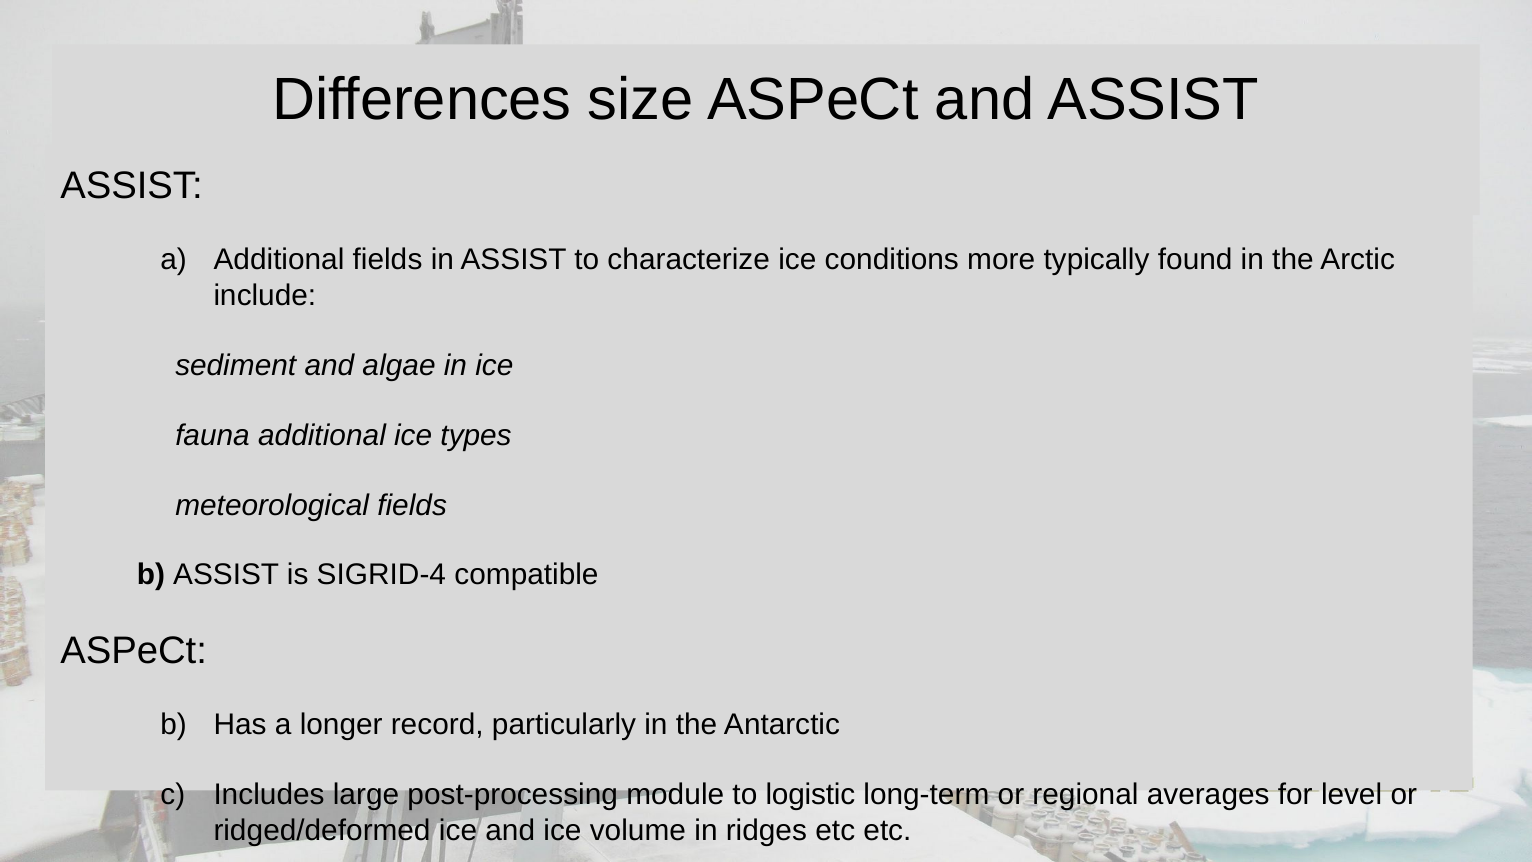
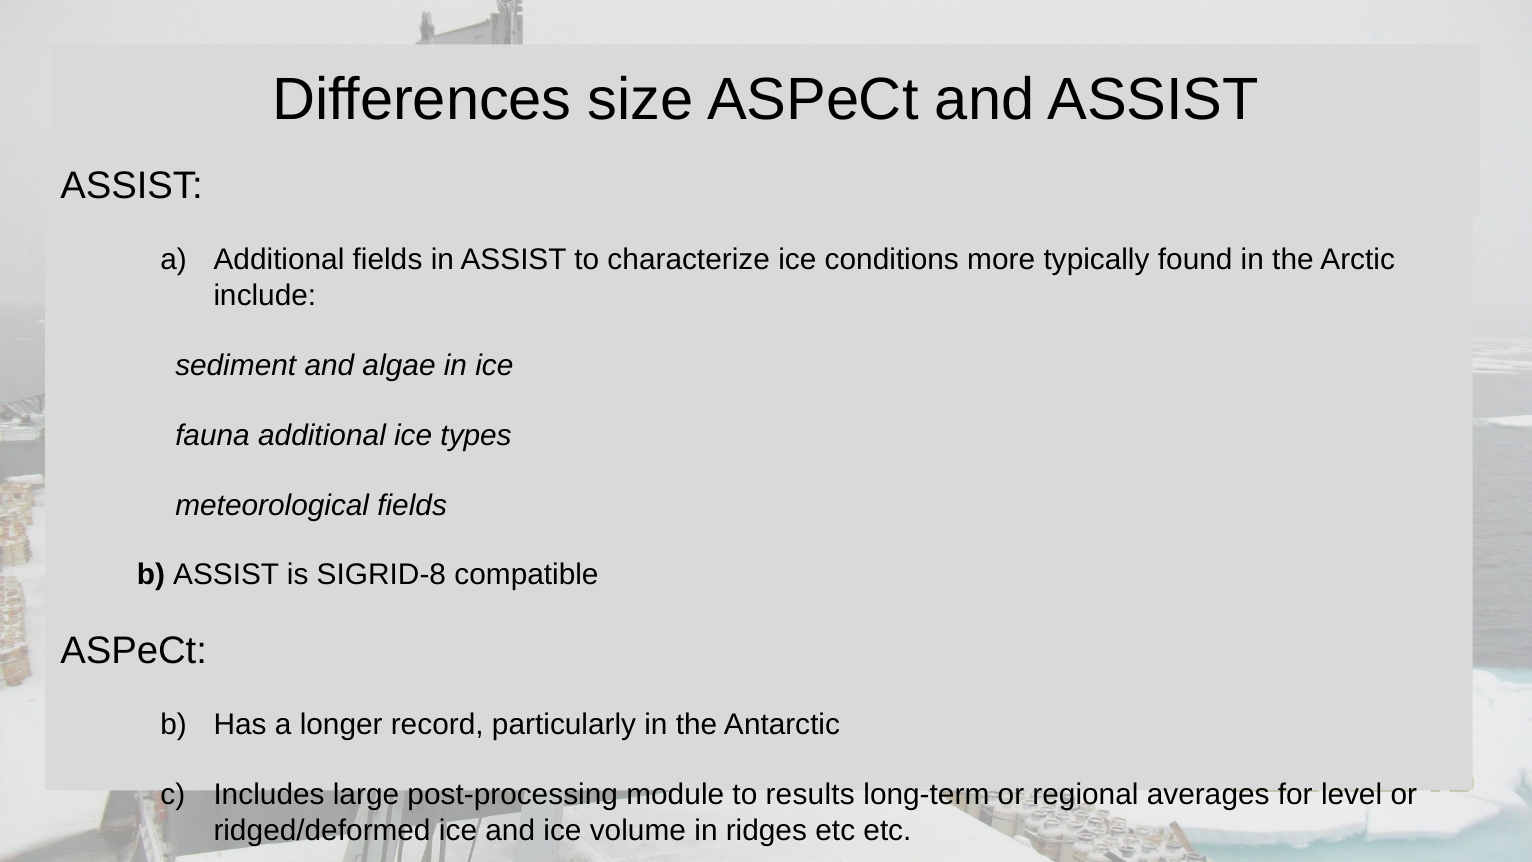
SIGRID-4: SIGRID-4 -> SIGRID-8 (381, 575)
logistic: logistic -> results (810, 794)
